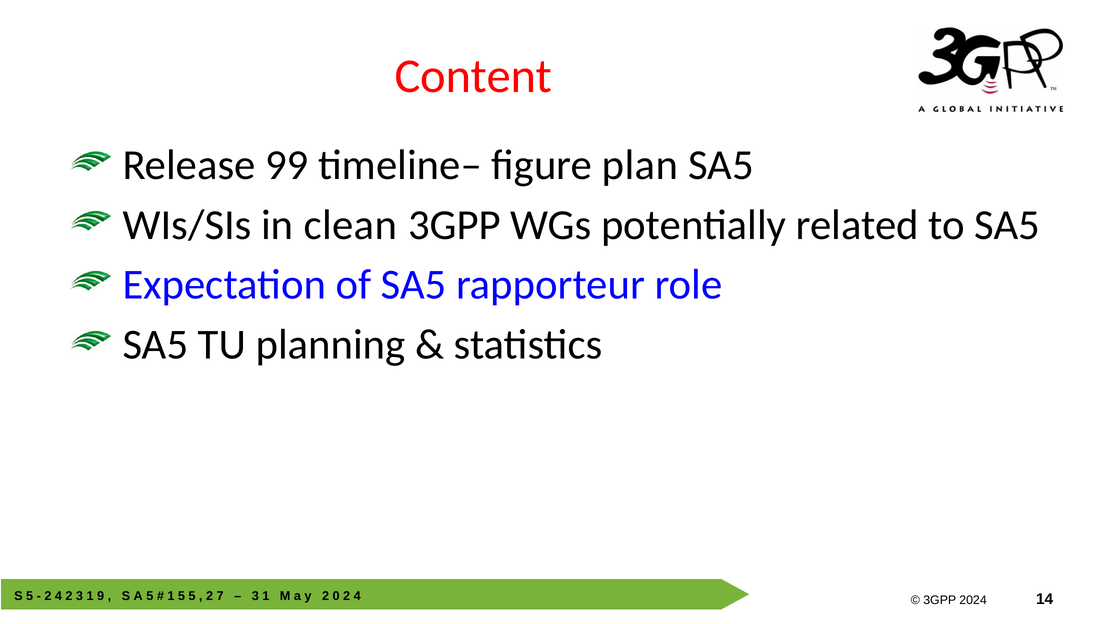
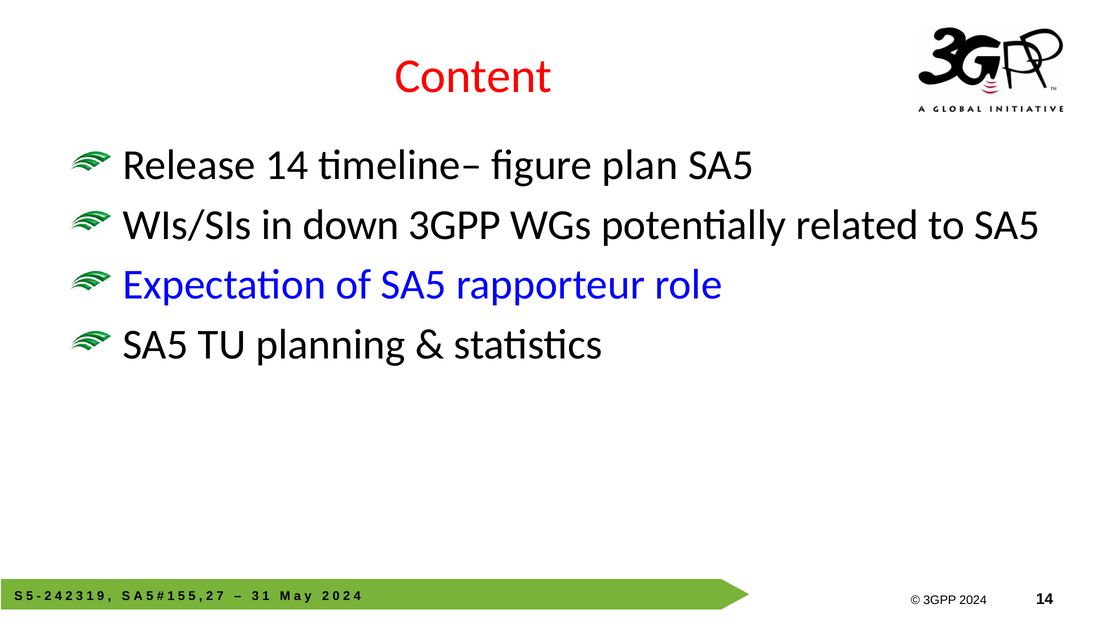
Release 99: 99 -> 14 (287, 165)
clean: clean -> down (351, 225)
